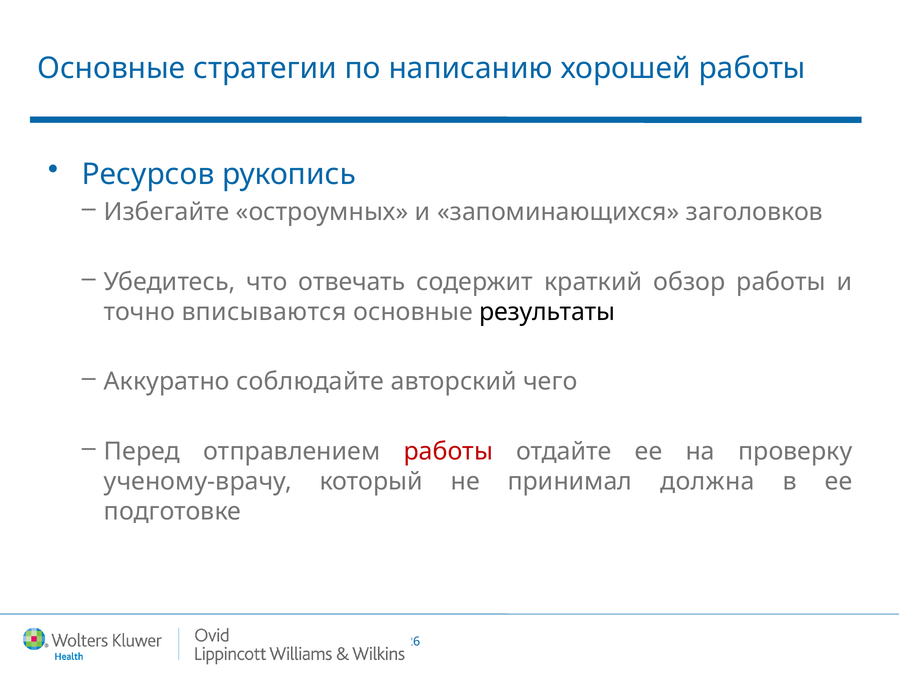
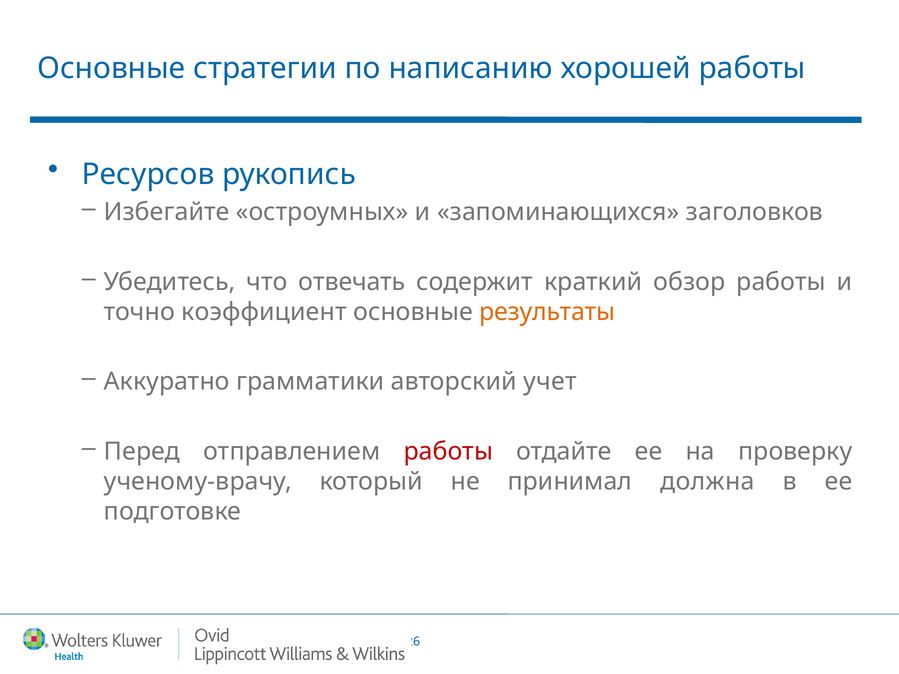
вписываются: вписываются -> коэффициент (264, 312)
результаты colour: black -> orange (547, 312)
соблюдайте: соблюдайте -> грамматики (310, 382)
чего: чего -> учет (550, 382)
